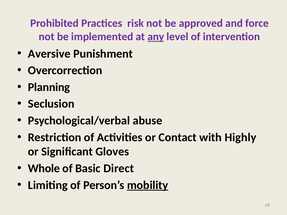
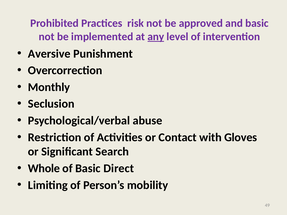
and force: force -> basic (257, 23)
Planning: Planning -> Monthly (49, 87)
Highly: Highly -> Gloves (241, 137)
Gloves: Gloves -> Search (112, 152)
mobility underline: present -> none (148, 185)
